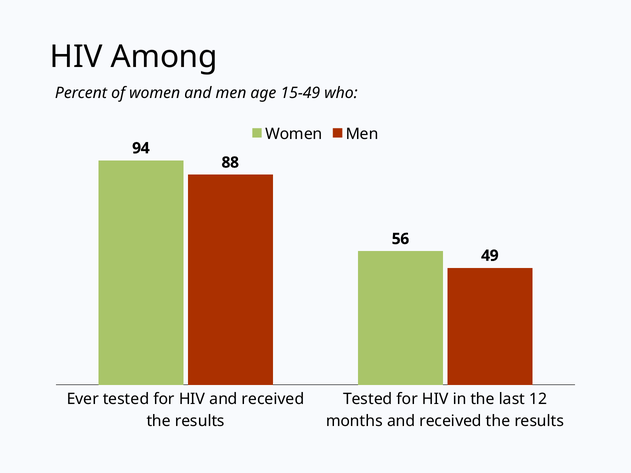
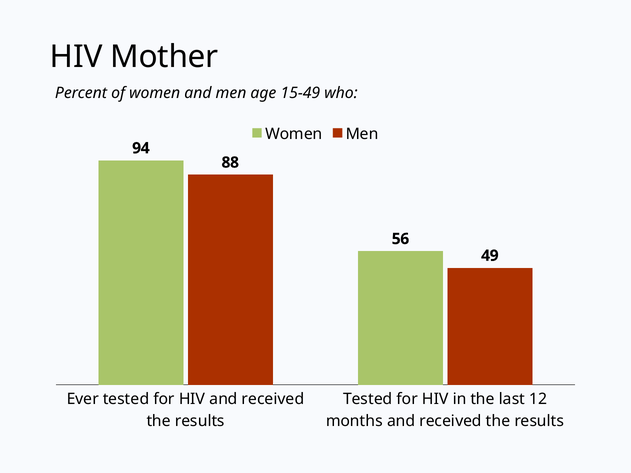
Among: Among -> Mother (164, 57)
